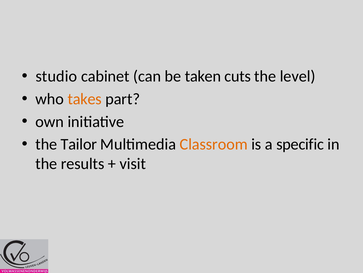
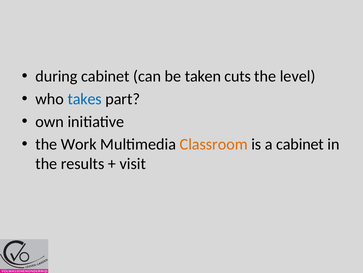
studio: studio -> during (56, 76)
takes colour: orange -> blue (85, 99)
Tailor: Tailor -> Work (79, 144)
a specific: specific -> cabinet (300, 144)
